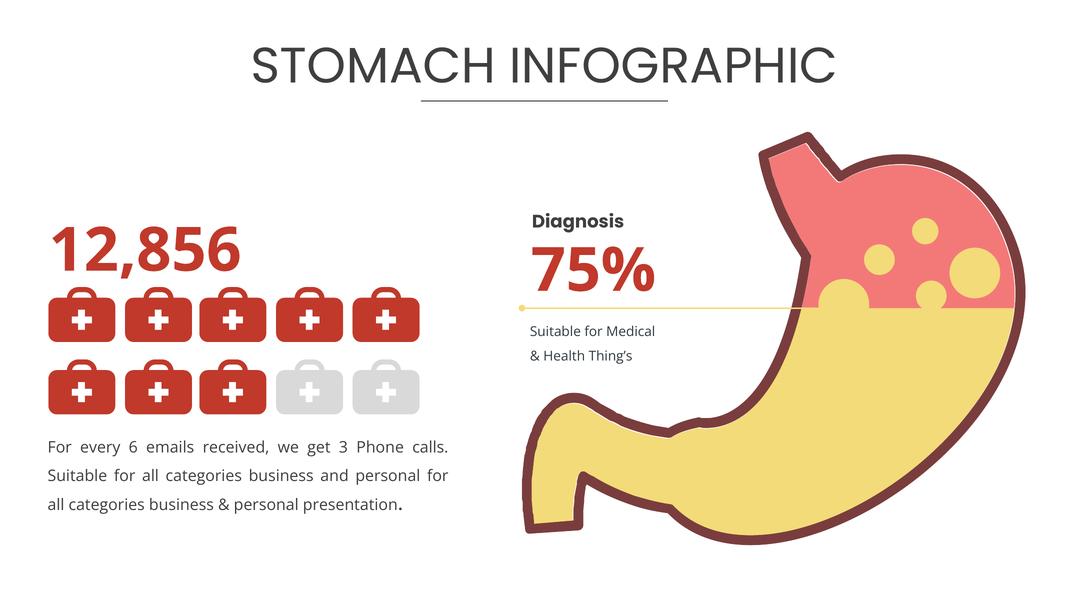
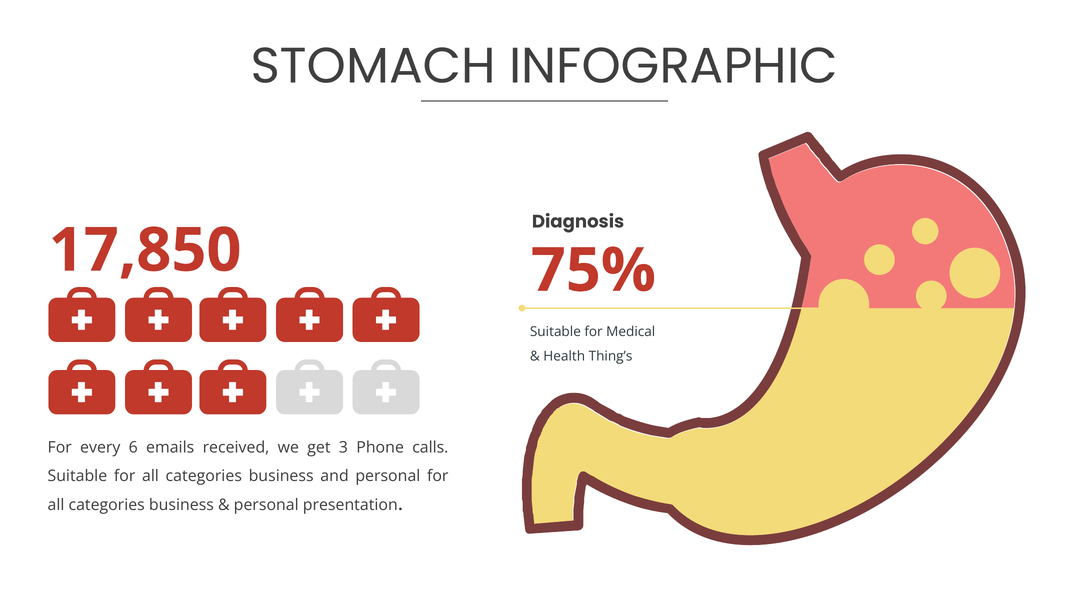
12,856: 12,856 -> 17,850 (145, 251)
